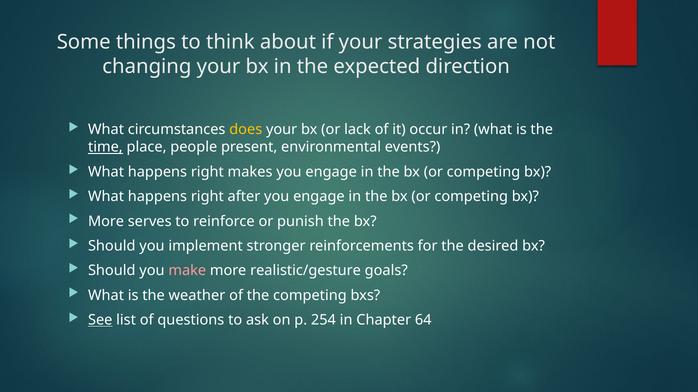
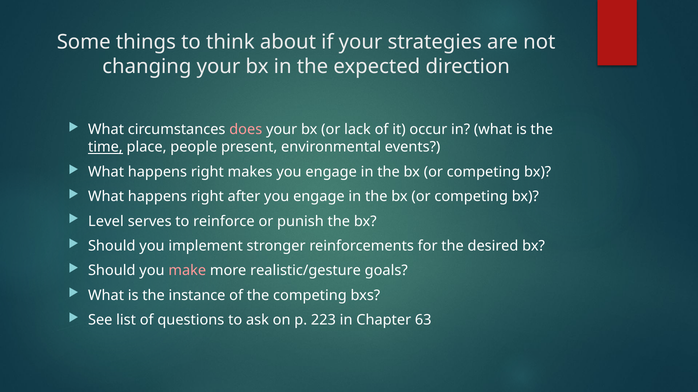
does colour: yellow -> pink (246, 130)
More: More -> Level (106, 222)
weather: weather -> instance (197, 296)
See underline: present -> none (100, 320)
254: 254 -> 223 (323, 320)
64: 64 -> 63 (423, 320)
